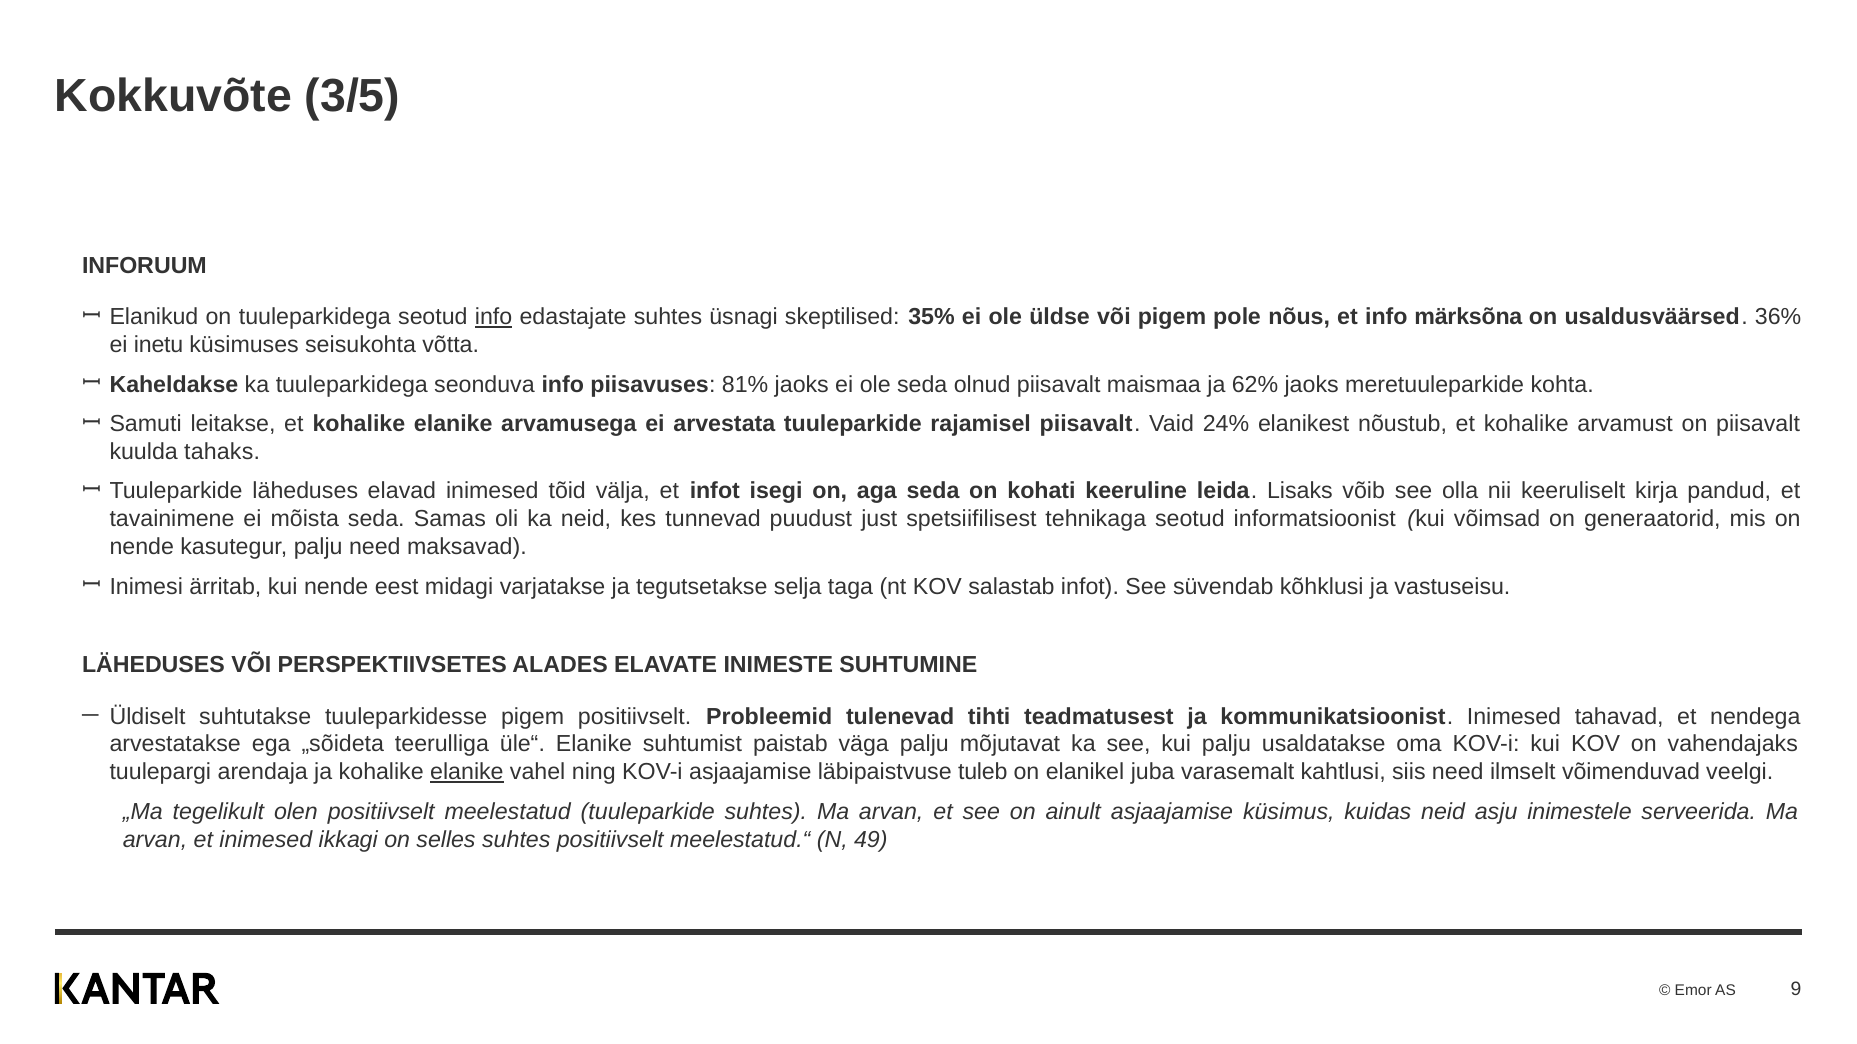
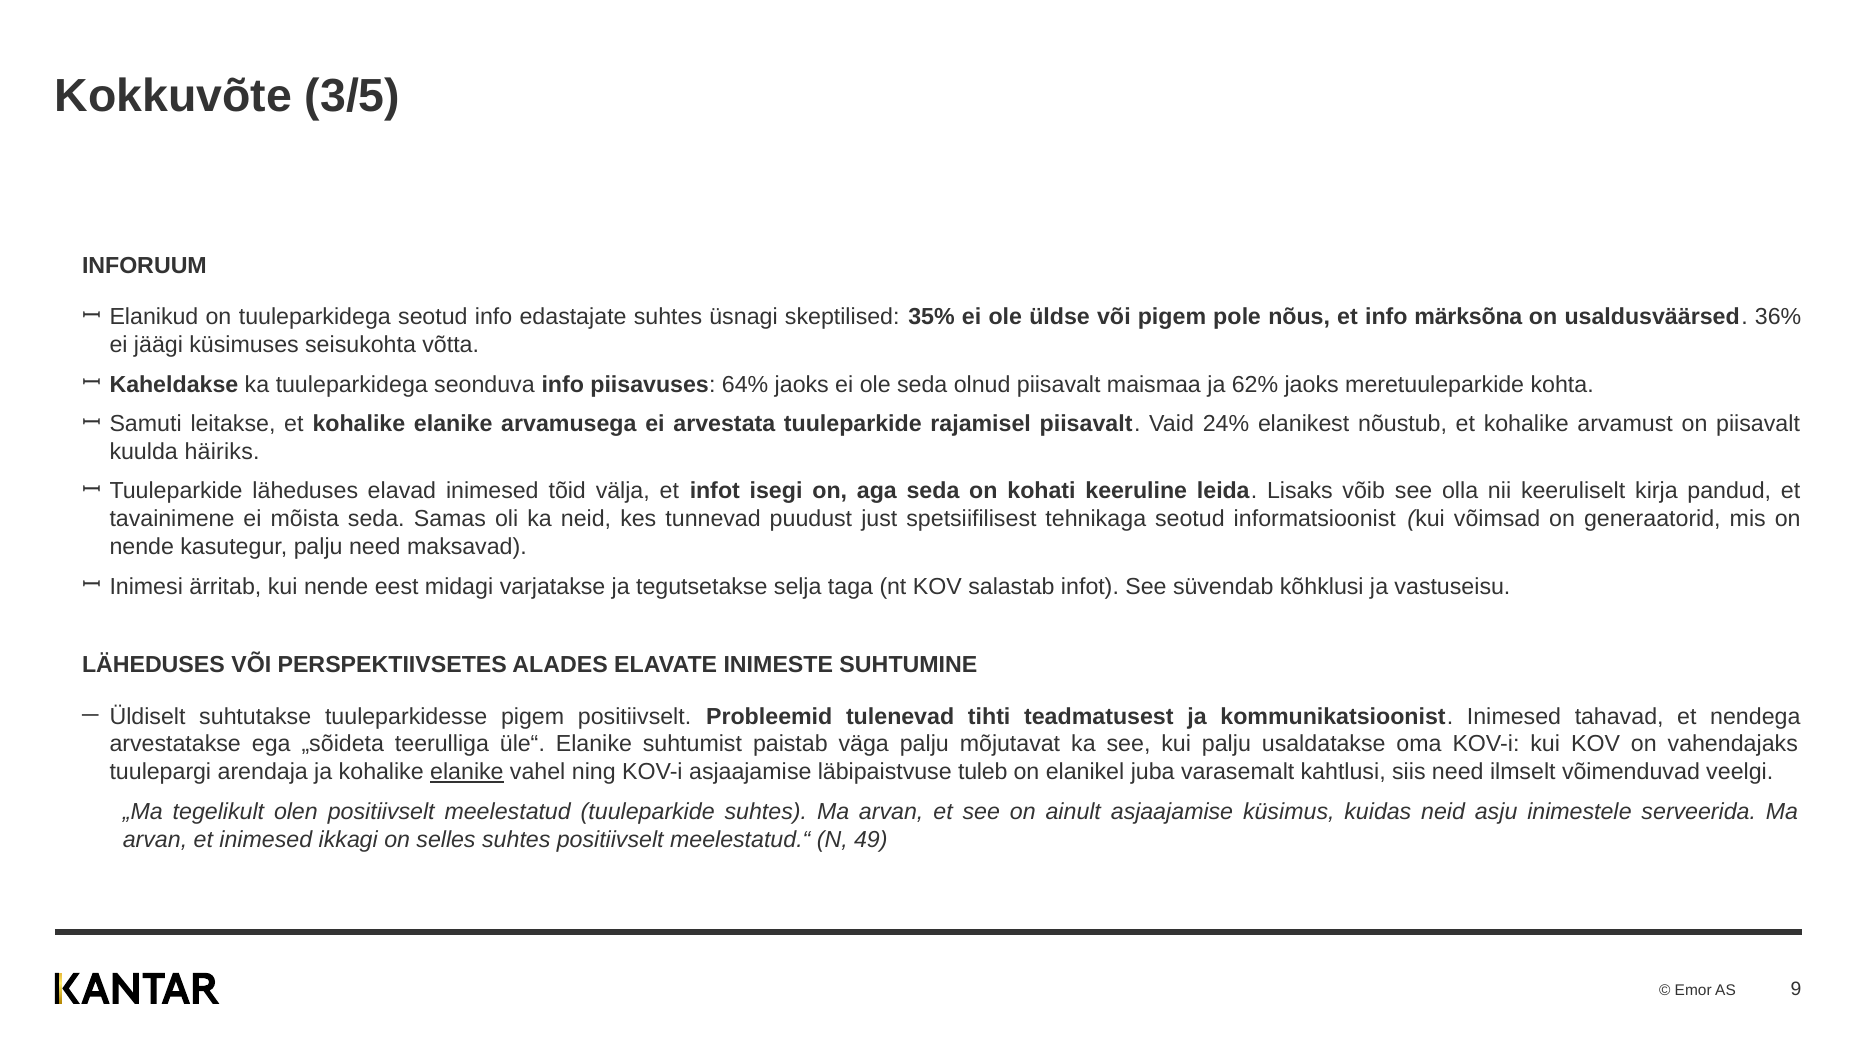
info underline: present -> none (494, 317)
inetu: inetu -> jäägi (158, 345)
81%: 81% -> 64% (745, 385)
tahaks: tahaks -> häiriks (222, 452)
